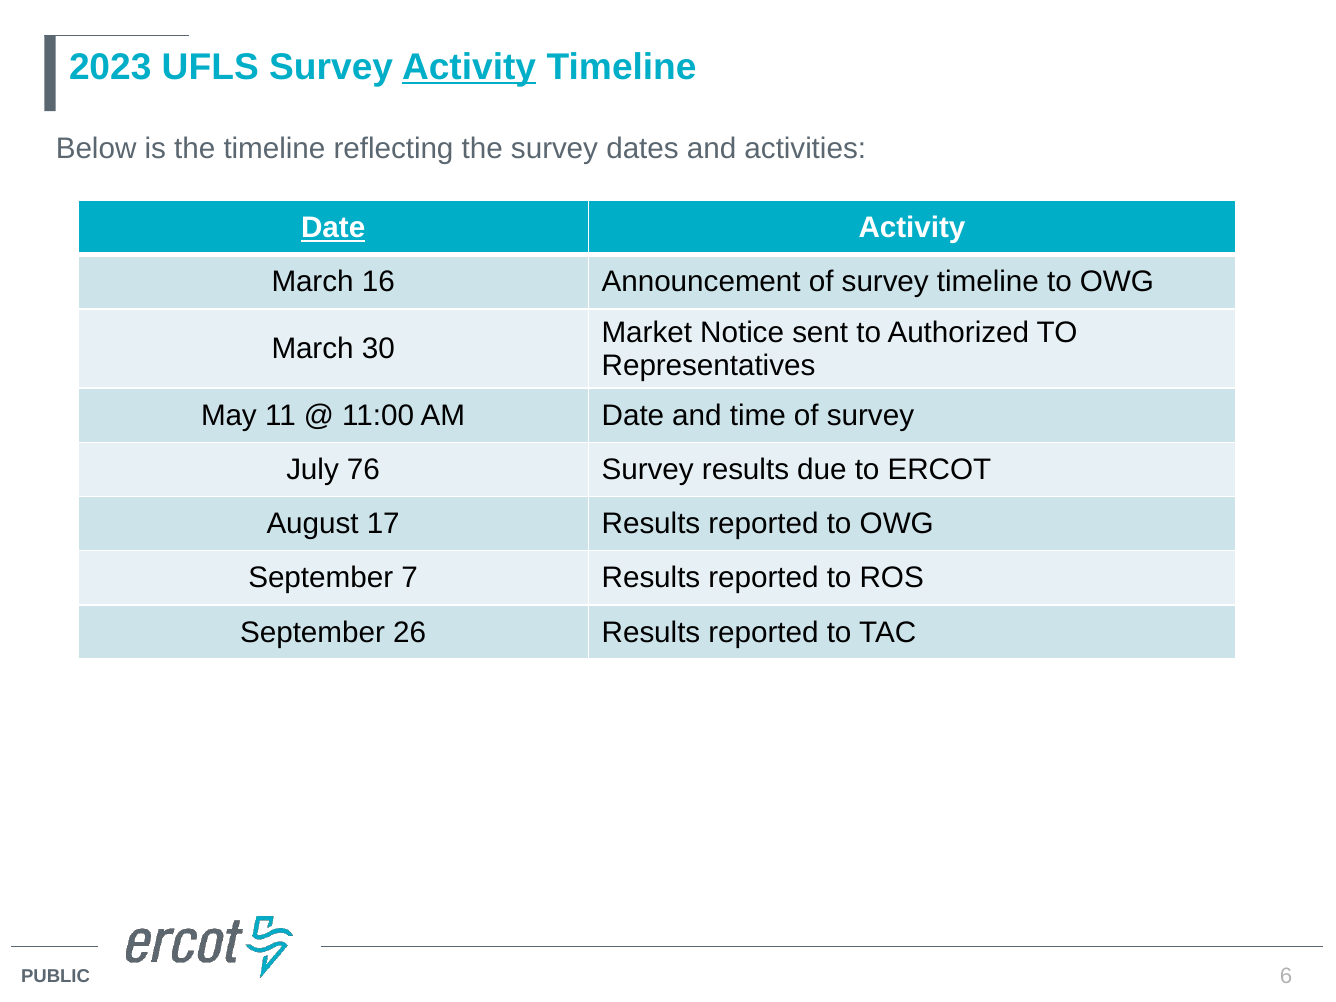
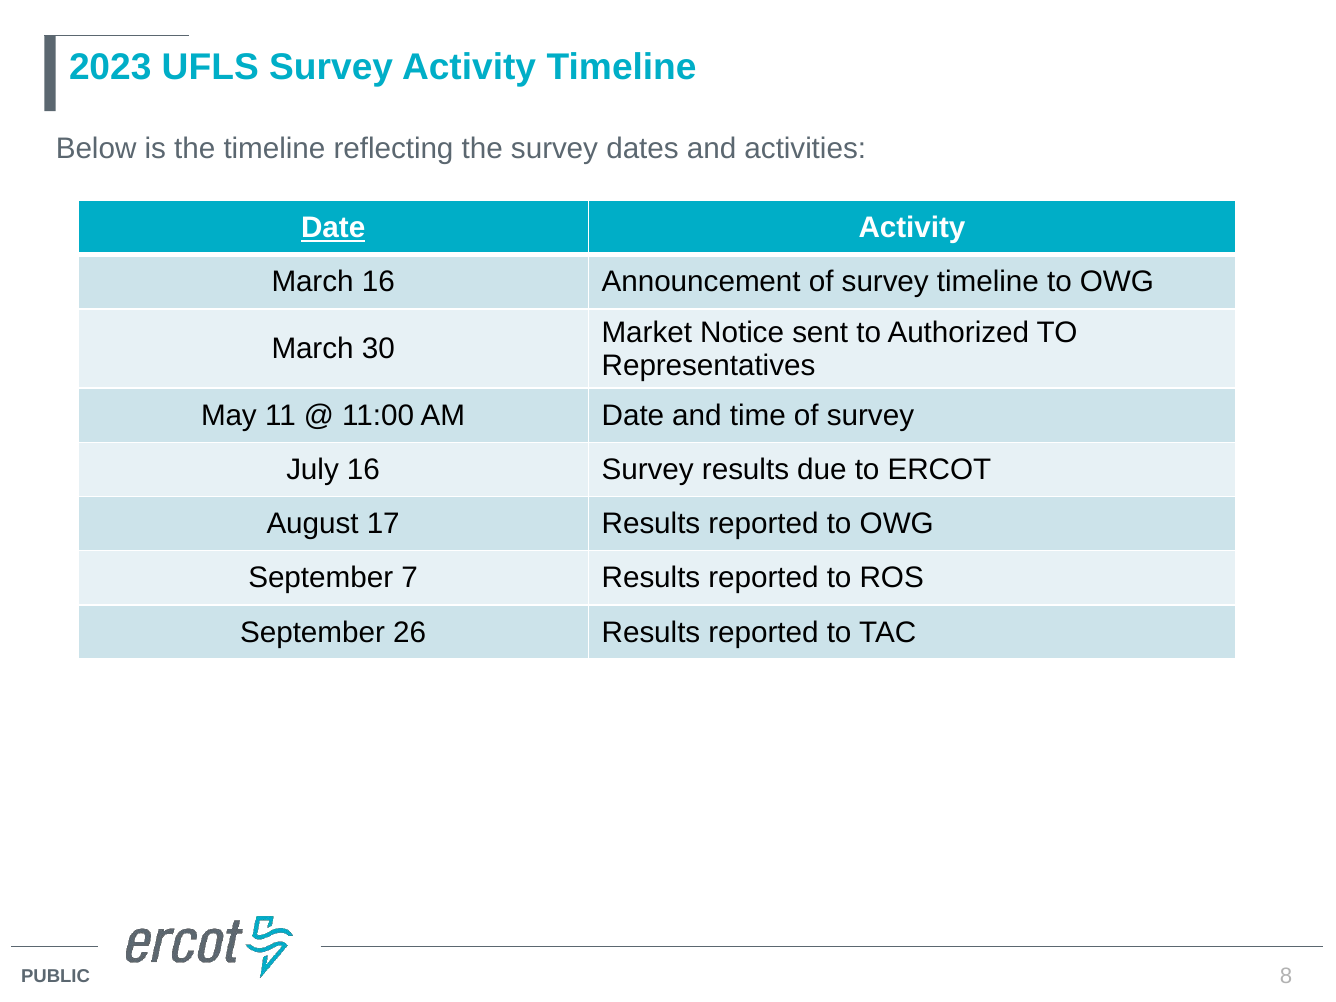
Activity underline: present -> none (469, 67)
July 76: 76 -> 16 (363, 470)
6: 6 -> 8 (1286, 976)
